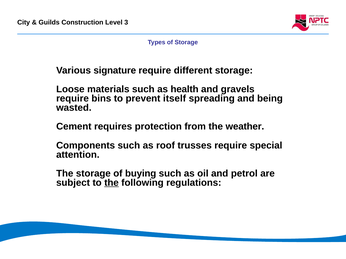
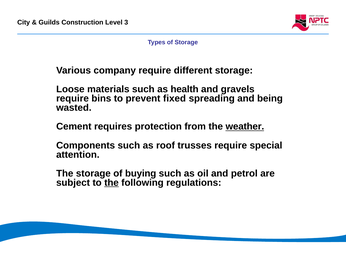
signature: signature -> company (115, 71)
itself: itself -> fixed (175, 99)
weather underline: none -> present (245, 127)
